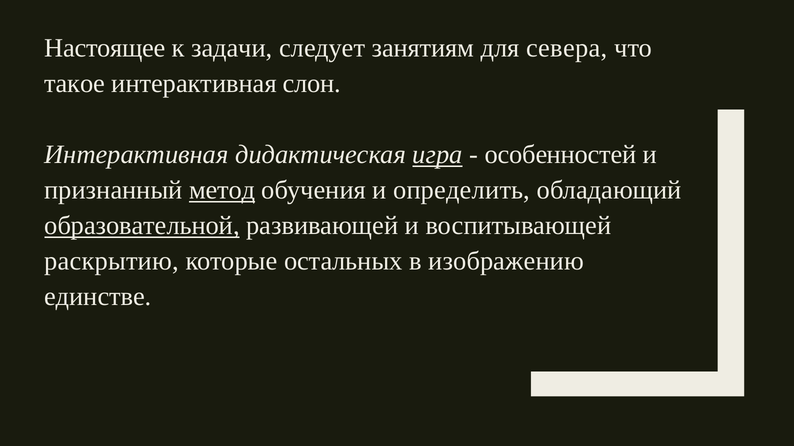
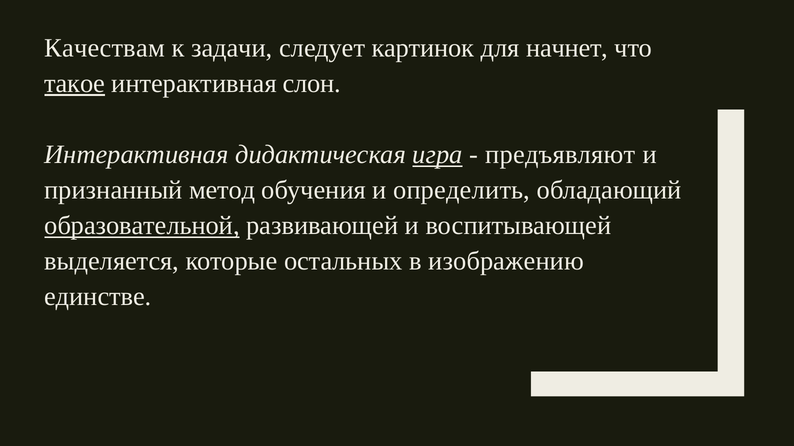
Настоящее: Настоящее -> Качествам (105, 48)
занятиям: занятиям -> картинок (423, 48)
севера: севера -> начнет (567, 48)
такое underline: none -> present (75, 84)
особенностей: особенностей -> предъявляют (560, 155)
метод underline: present -> none (222, 190)
раскрытию: раскрытию -> выделяется (112, 262)
